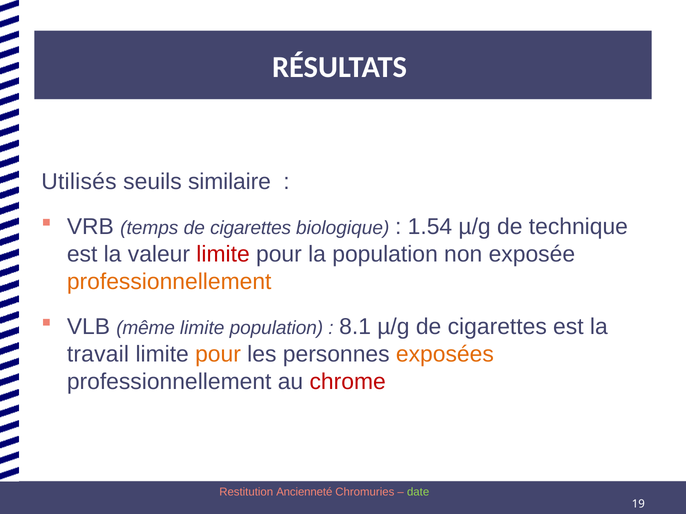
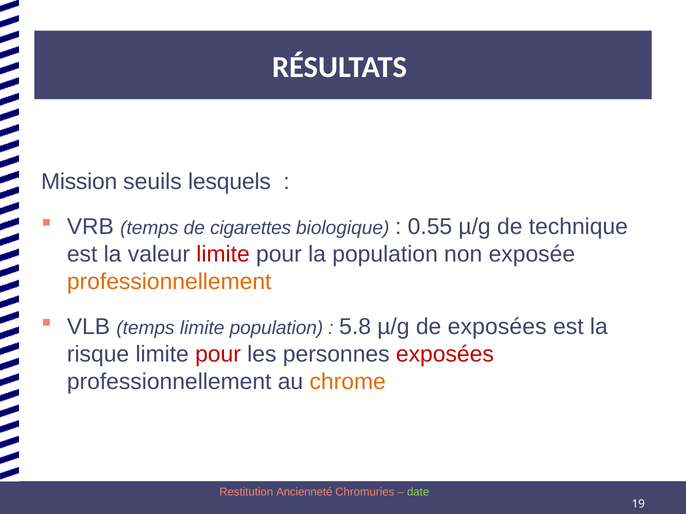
Utilisés: Utilisés -> Mission (79, 182)
similaire: similaire -> lesquels (229, 182)
1.54: 1.54 -> 0.55 (430, 227)
VLB même: même -> temps (146, 328)
8.1: 8.1 -> 5.8 (355, 327)
µ/g de cigarettes: cigarettes -> exposées (497, 327)
travail: travail -> risque (98, 355)
pour colour: orange -> red (218, 355)
exposées colour: orange -> red (445, 355)
chrome colour: red -> orange (348, 382)
